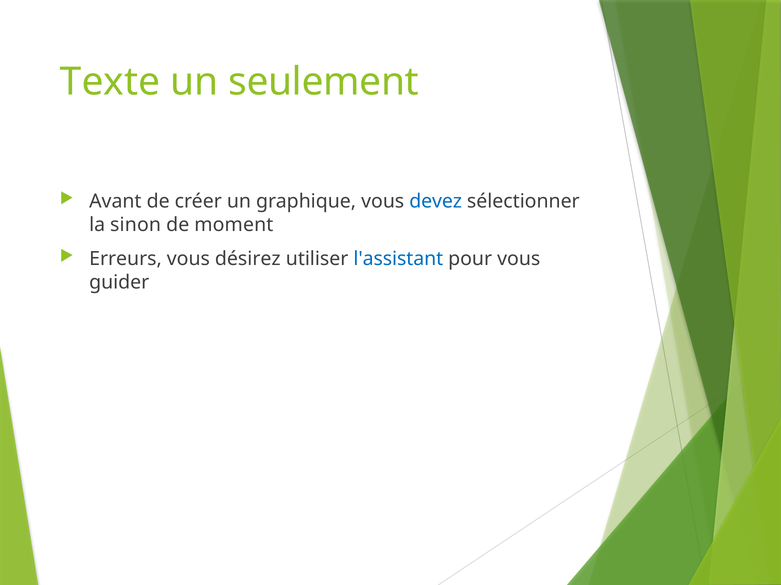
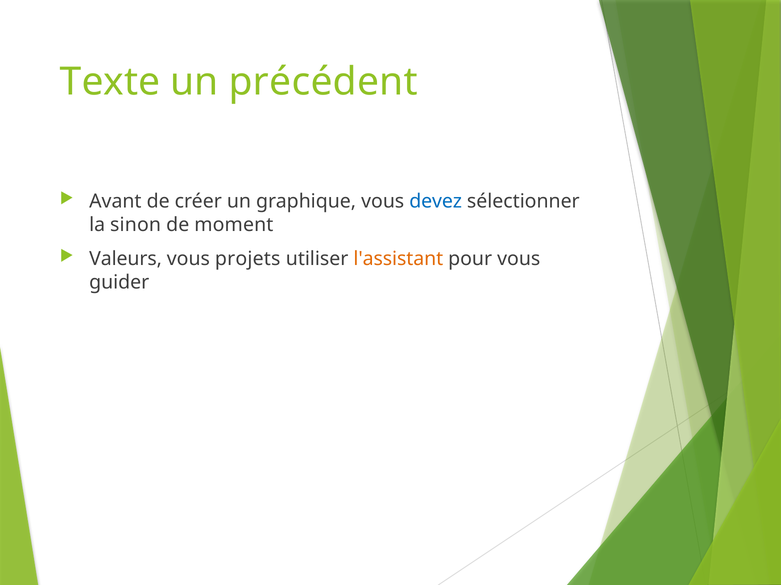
seulement: seulement -> précédent (323, 82)
Erreurs: Erreurs -> Valeurs (126, 259)
désirez: désirez -> projets (248, 259)
l'assistant colour: blue -> orange (398, 259)
